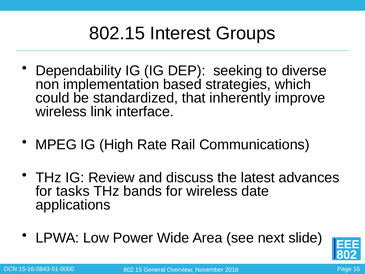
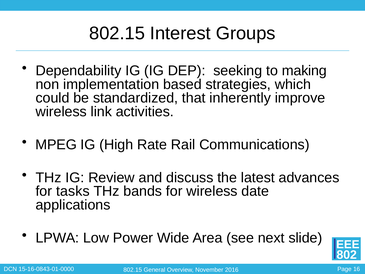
diverse: diverse -> making (304, 71)
interface: interface -> activities (145, 112)
